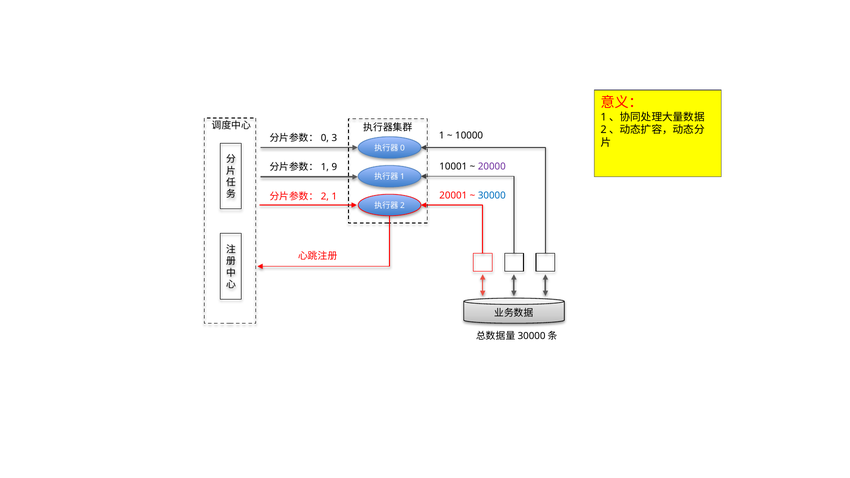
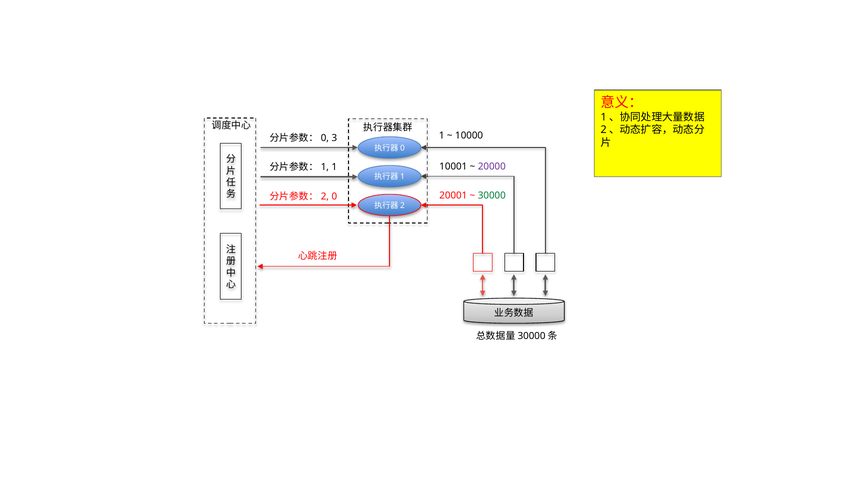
9: 9 -> 1 (334, 167)
1: 1 -> 0 (334, 197)
30000 colour: blue -> green (492, 196)
